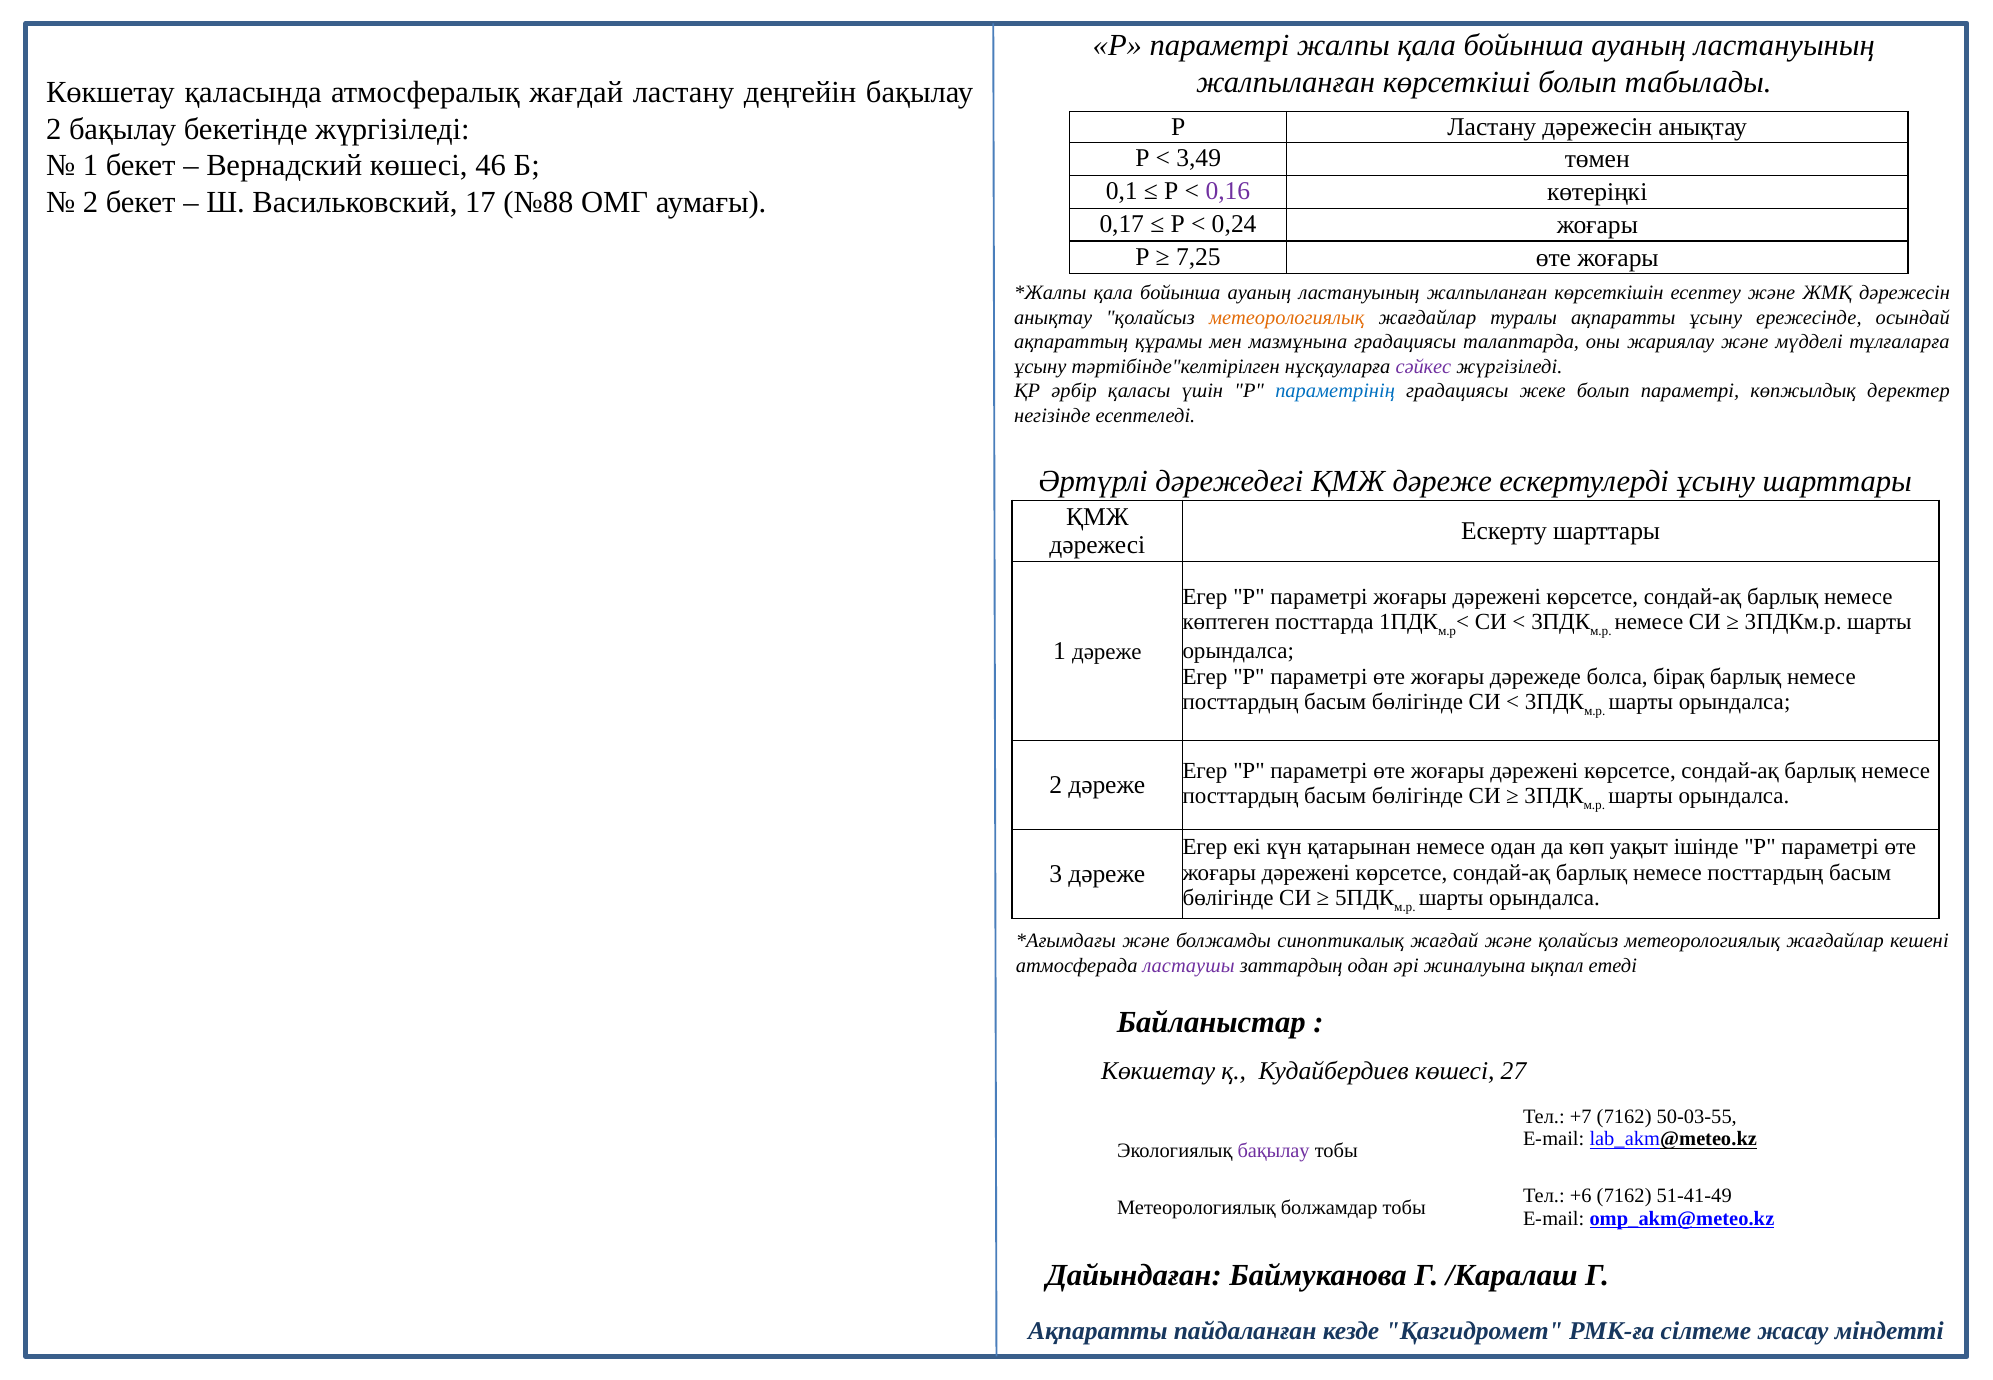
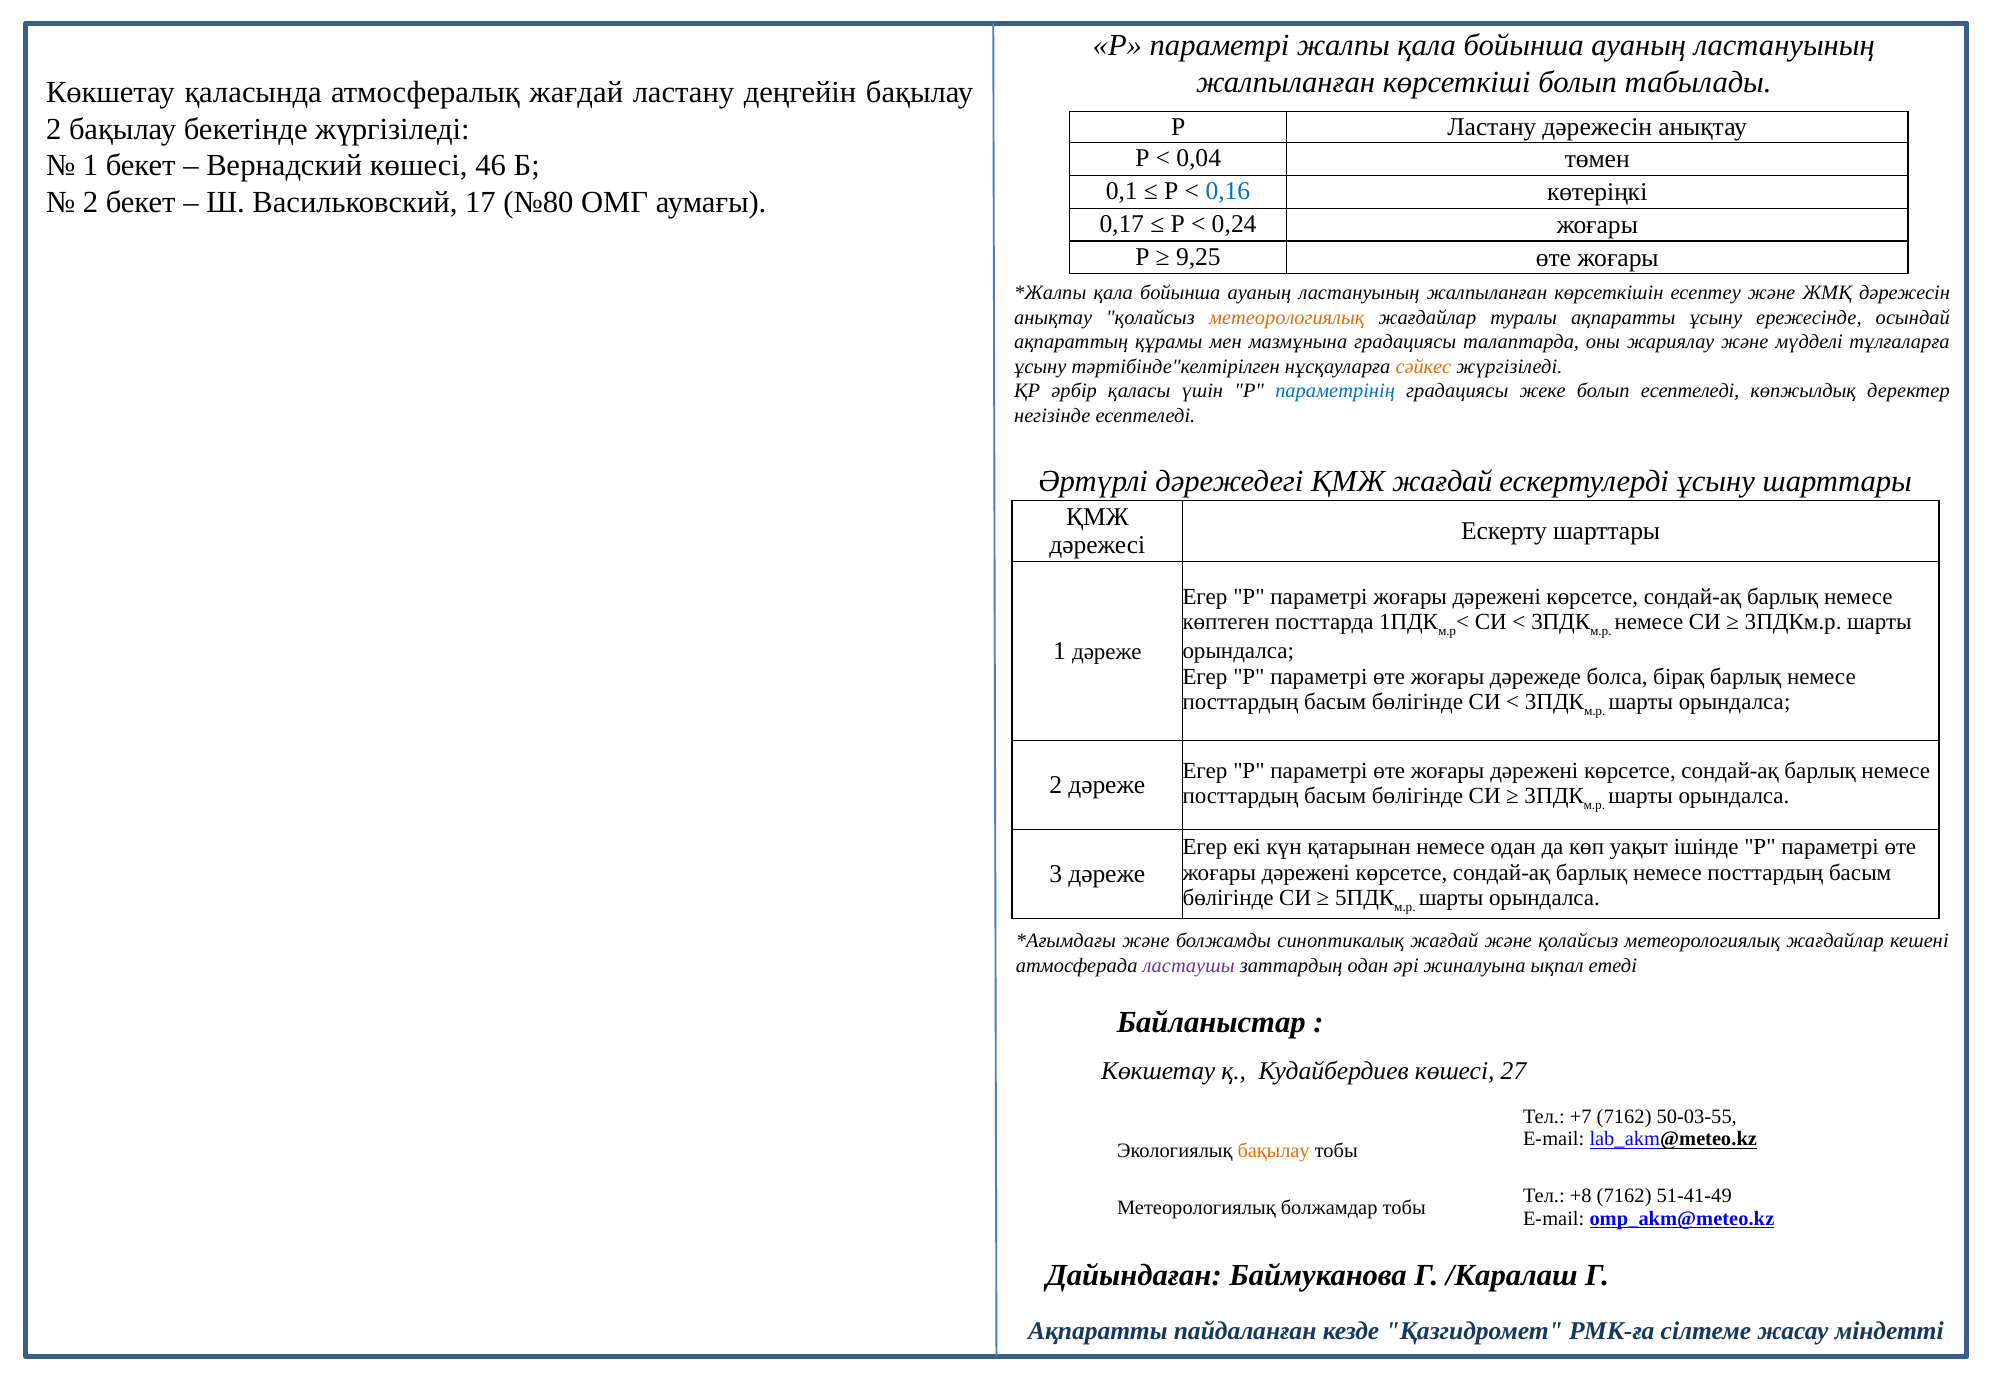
3,49: 3,49 -> 0,04 (1199, 159)
0,16 colour: purple -> blue (1228, 191)
№88: №88 -> №80 (538, 203)
7,25: 7,25 -> 9,25 (1198, 257)
сәйкес colour: purple -> orange (1423, 366)
болып параметрі: параметрі -> есептеледі (1690, 391)
ҚМЖ дәреже: дәреже -> жағдай (1442, 481)
бақылау colour: purple -> orange (1274, 1150)
+6: +6 -> +8 (1581, 1196)
